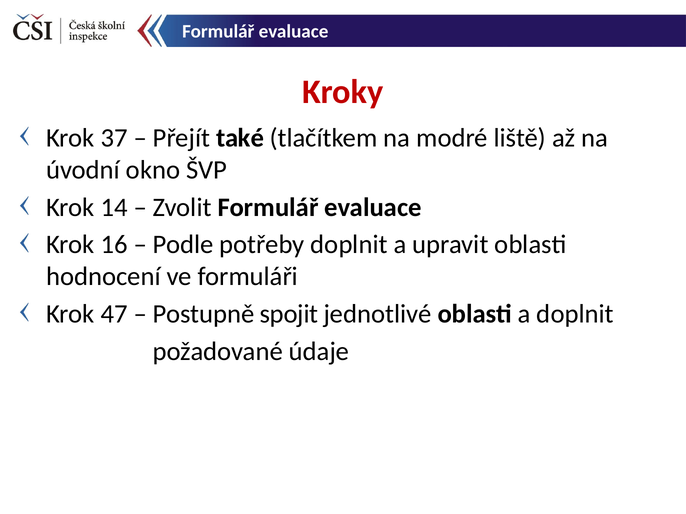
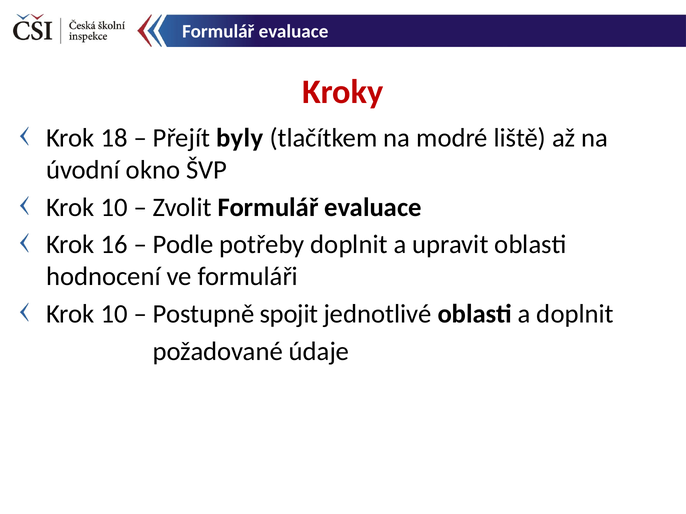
37: 37 -> 18 (114, 138)
také: také -> byly (240, 138)
14: 14 -> 10 (114, 207)
47: 47 -> 10 (114, 314)
